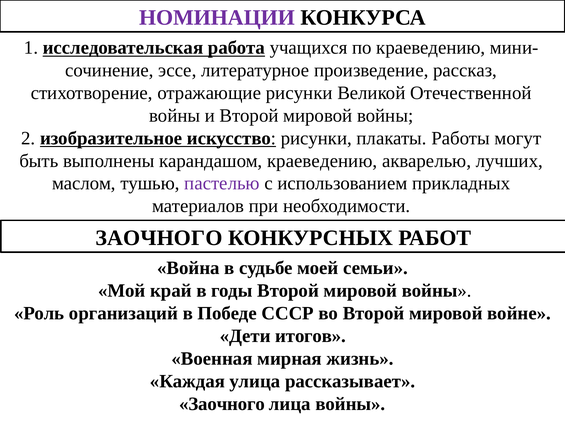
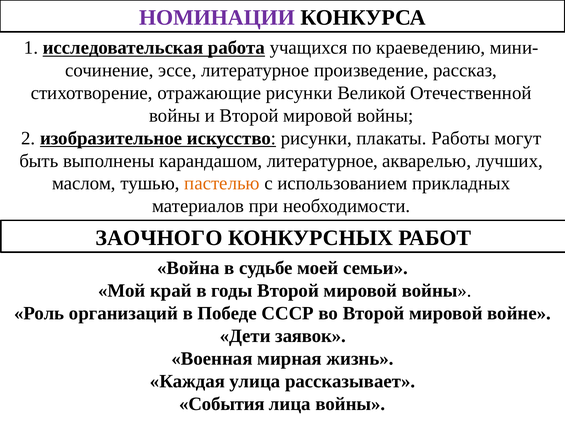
карандашом краеведению: краеведению -> литературное (322, 161)
пастелью colour: purple -> orange (222, 183)
итогов: итогов -> заявок (311, 336)
Заочного: Заочного -> События (222, 404)
